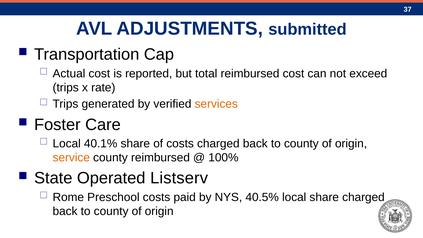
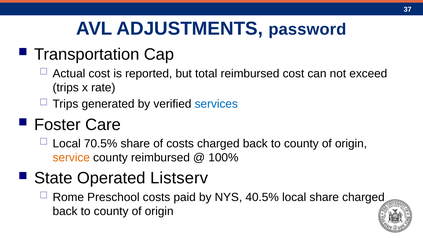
submitted: submitted -> password (307, 29)
services colour: orange -> blue (216, 104)
40.1%: 40.1% -> 70.5% (101, 144)
